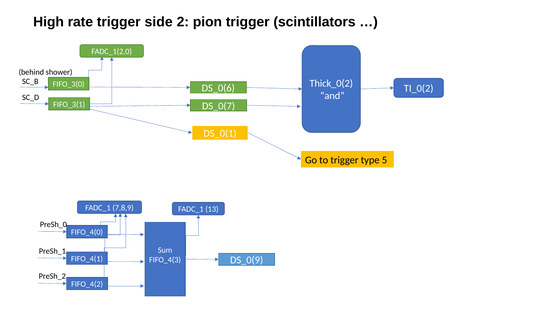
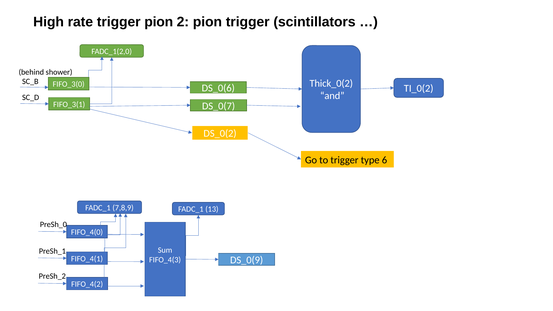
trigger side: side -> pion (159, 22)
DS_0(1: DS_0(1 -> DS_0(2 (220, 134)
5: 5 -> 6 (385, 160)
